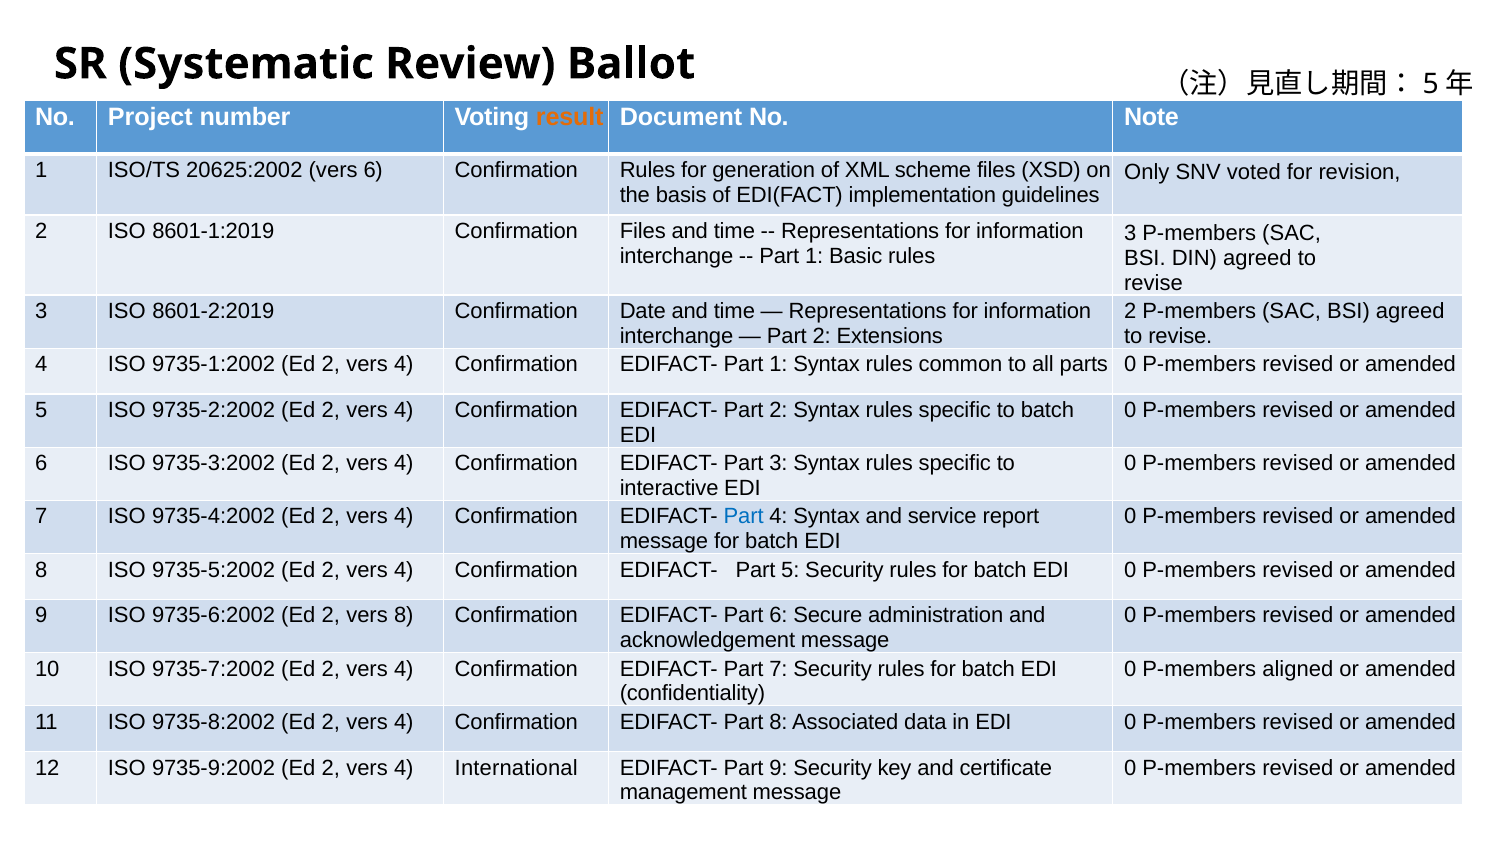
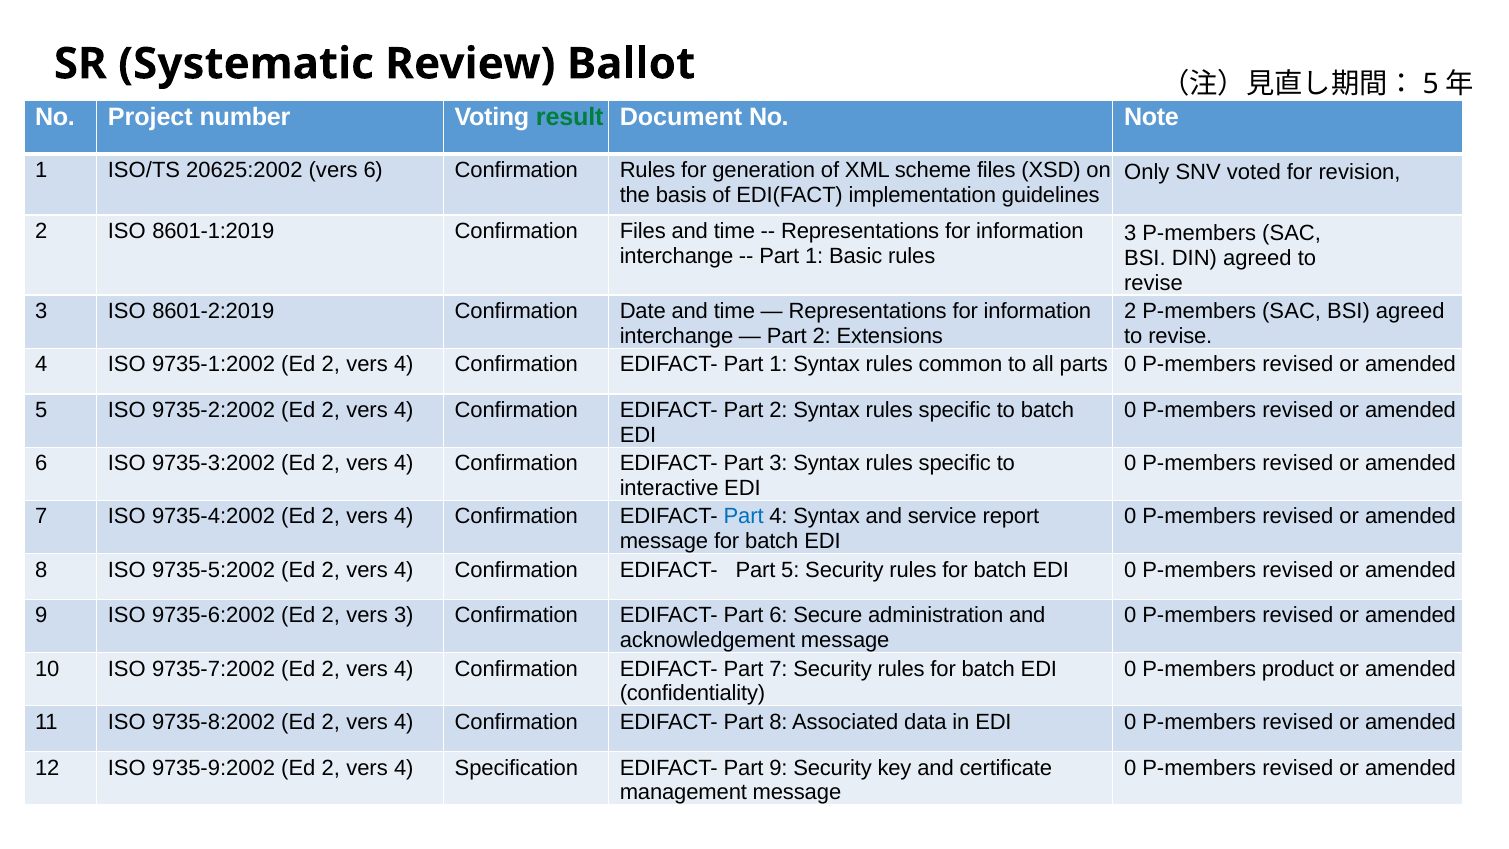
result colour: orange -> green (570, 117)
vers 8: 8 -> 3 (404, 616)
aligned: aligned -> product (1298, 669)
International: International -> Specification (516, 768)
